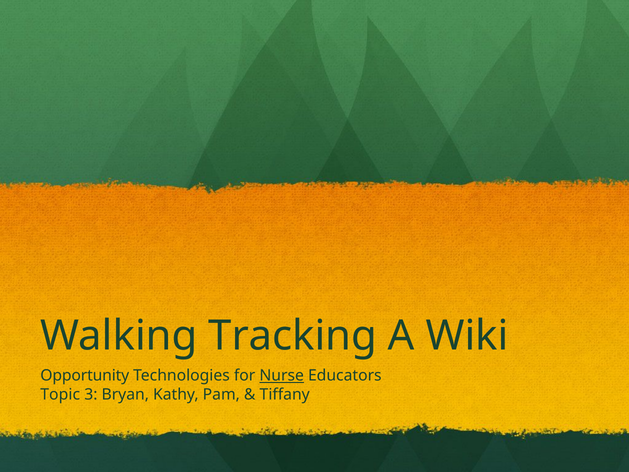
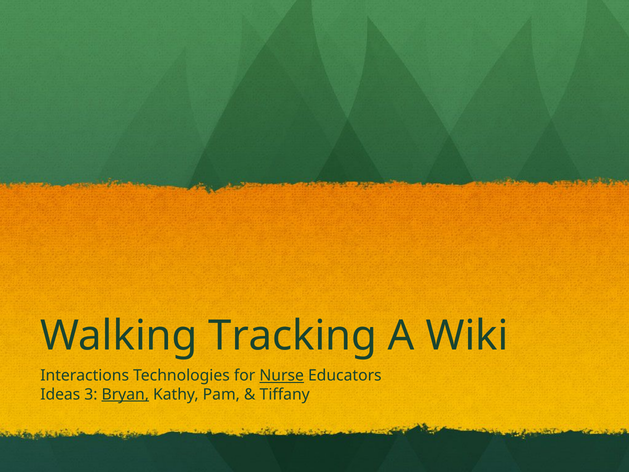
Opportunity: Opportunity -> Interactions (85, 375)
Topic: Topic -> Ideas (60, 394)
Bryan underline: none -> present (125, 394)
